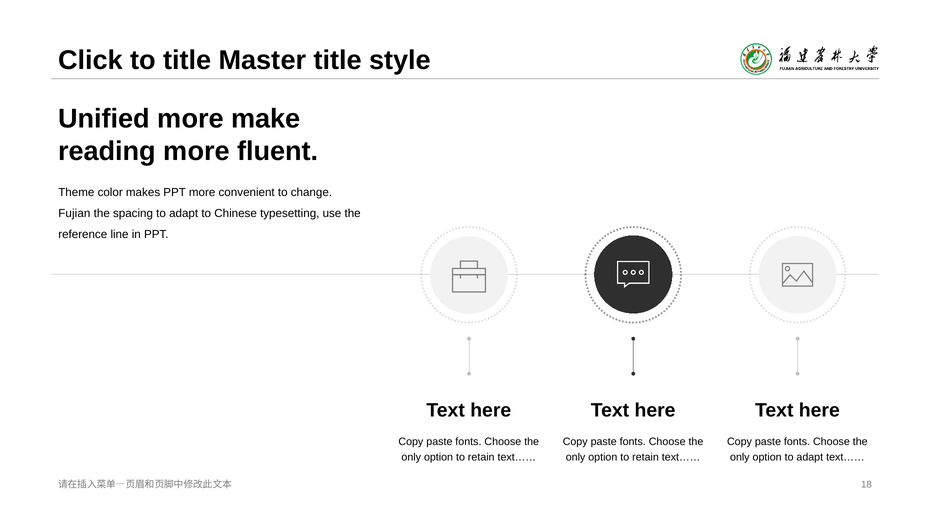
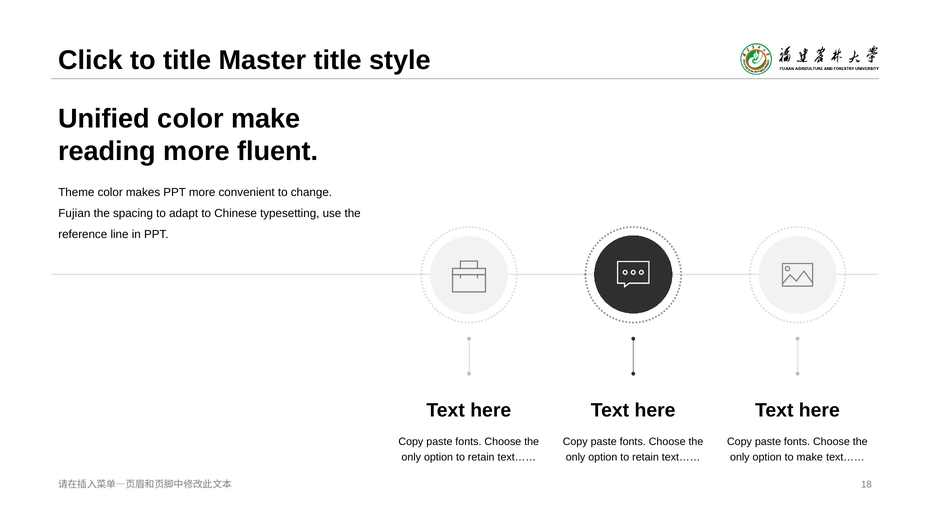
Unified more: more -> color (191, 119)
option to adapt: adapt -> make (810, 457)
